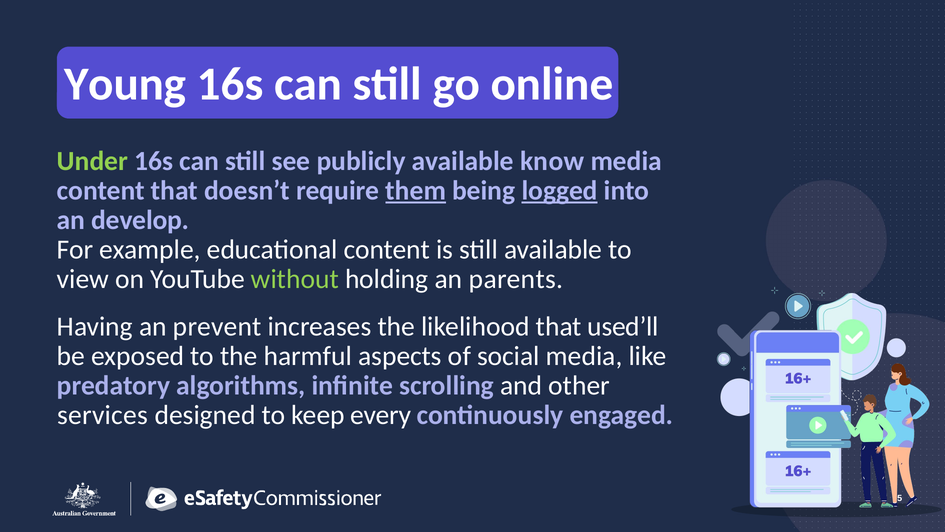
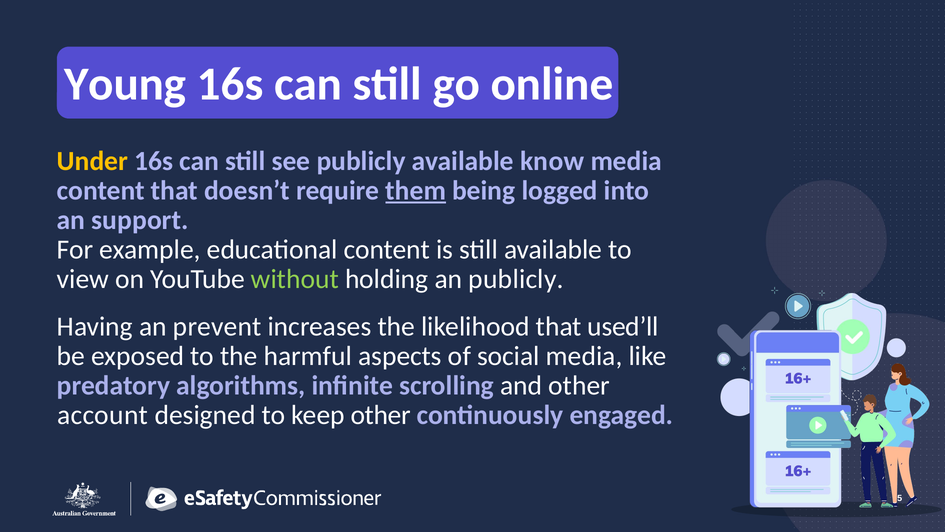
Under colour: light green -> yellow (92, 161)
logged underline: present -> none (560, 191)
develop: develop -> support (140, 220)
an parents: parents -> publicly (516, 279)
services: services -> account (103, 415)
keep every: every -> other (381, 415)
